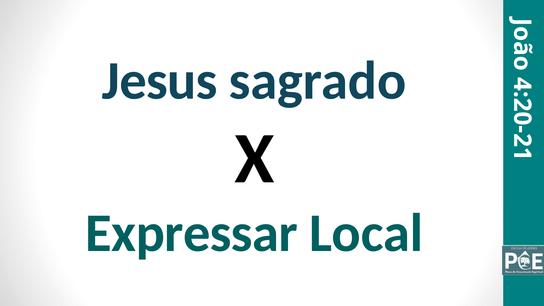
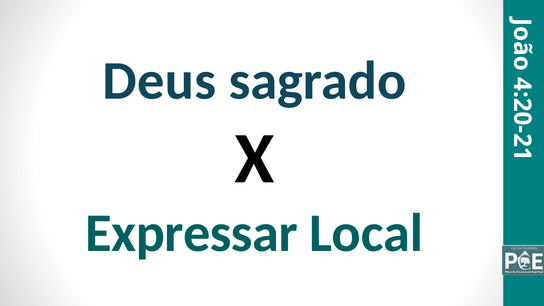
Jesus: Jesus -> Deus (159, 81)
